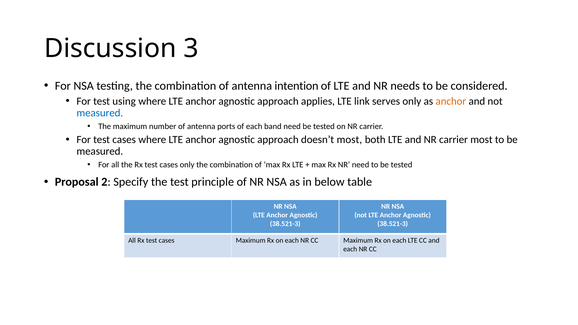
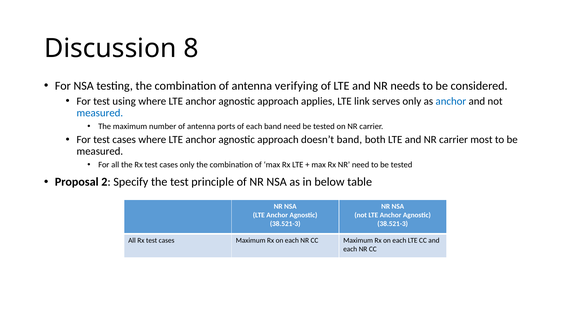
3: 3 -> 8 (191, 49)
intention: intention -> verifying (296, 86)
anchor colour: orange -> blue (451, 101)
doesn’t most: most -> band (349, 140)
